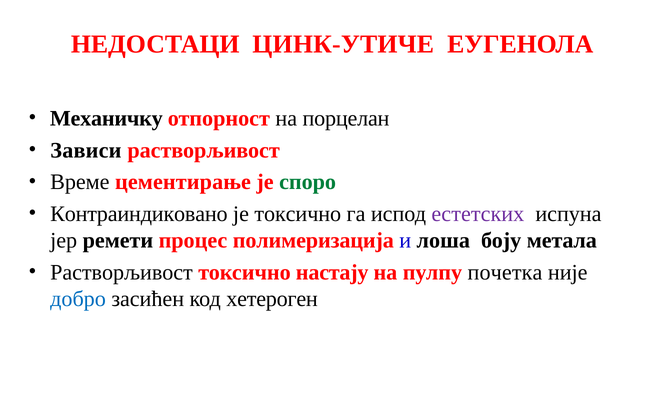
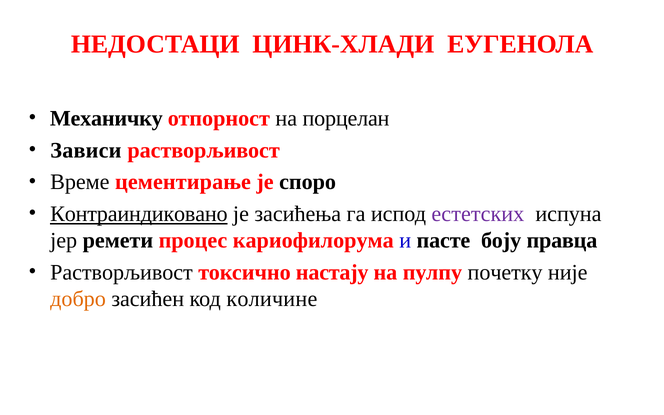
ЦИНК-УТИЧЕ: ЦИНК-УТИЧЕ -> ЦИНК-ХЛАДИ (343, 44)
споро colour: green -> black (308, 182)
Контраиндиковано underline: none -> present (139, 214)
је токсично: токсично -> засићења (298, 214)
полимеризација: полимеризација -> кариофилорума (313, 241)
лоша: лоша -> пасте (443, 241)
метала: метала -> правца (562, 241)
почетка: почетка -> почетку (505, 273)
добро colour: blue -> orange (78, 299)
хетероген: хетероген -> количине (272, 299)
